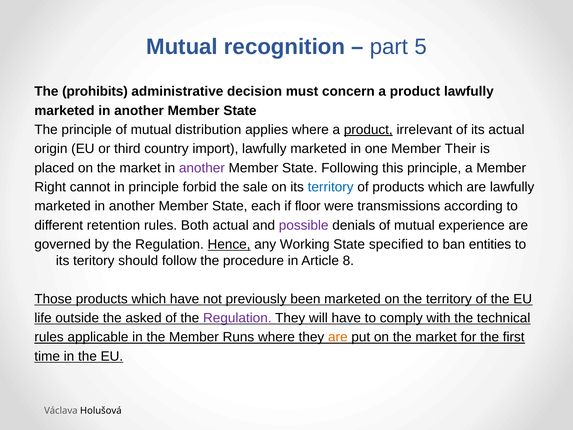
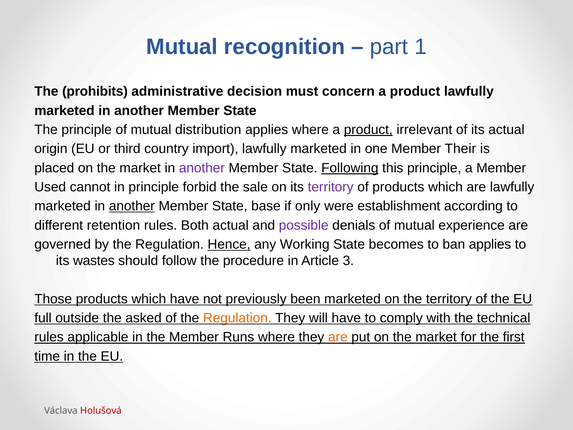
5: 5 -> 1 (421, 47)
Following underline: none -> present (350, 168)
Right: Right -> Used (50, 187)
territory colour: blue -> purple (331, 187)
another underline: none -> present (132, 206)
each: each -> base (266, 206)
floor: floor -> only (308, 206)
transmissions: transmissions -> establishment (399, 206)
specified: specified -> becomes (396, 244)
ban entities: entities -> applies (490, 244)
teritory: teritory -> wastes (94, 261)
8: 8 -> 3 (348, 261)
life: life -> full (43, 318)
Regulation colour: purple -> orange (237, 318)
Holušová colour: black -> red (101, 410)
